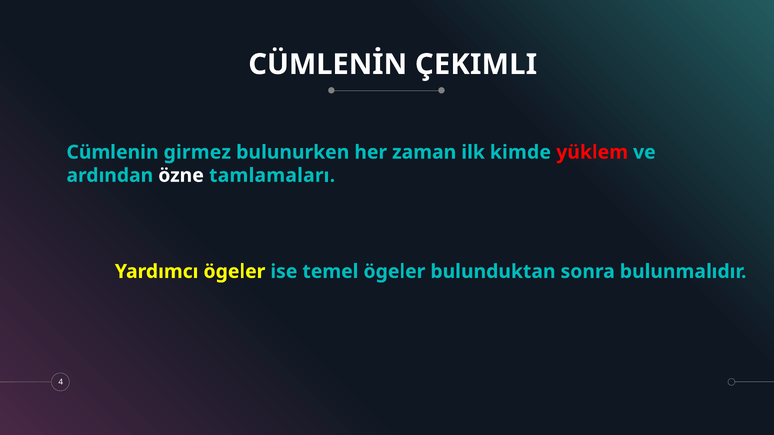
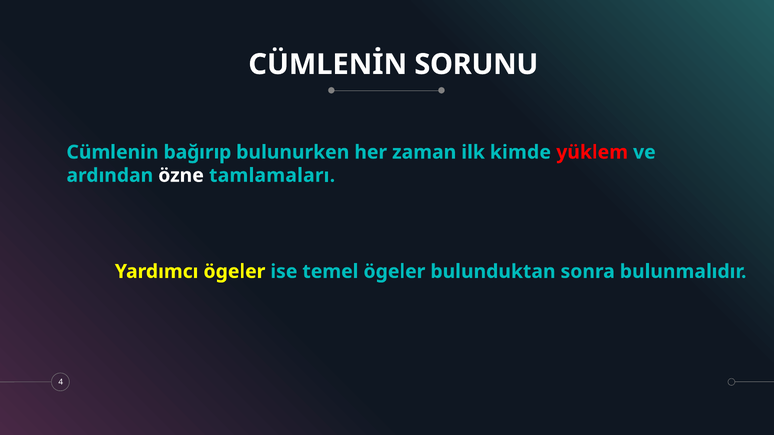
ÇEKIMLI: ÇEKIMLI -> SORUNU (476, 64)
girmez: girmez -> bağırıp (197, 152)
